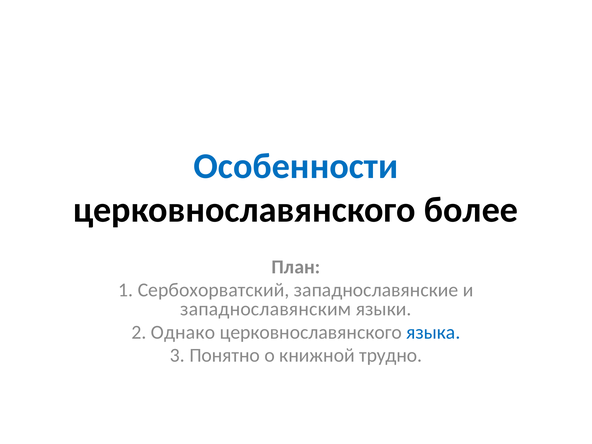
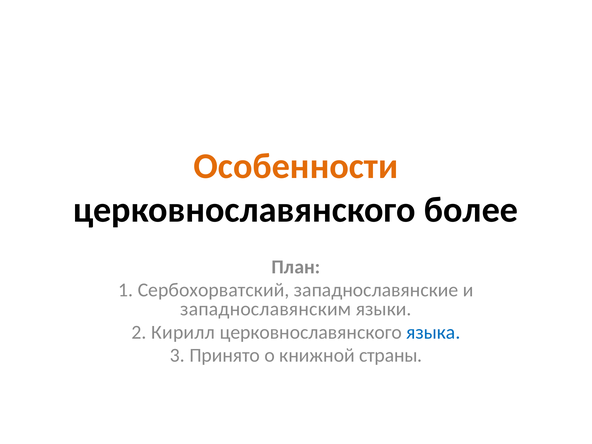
Особенности colour: blue -> orange (296, 166)
Однако: Однако -> Кирилл (183, 332)
Понятно: Понятно -> Принято (225, 355)
трудно: трудно -> страны (391, 355)
